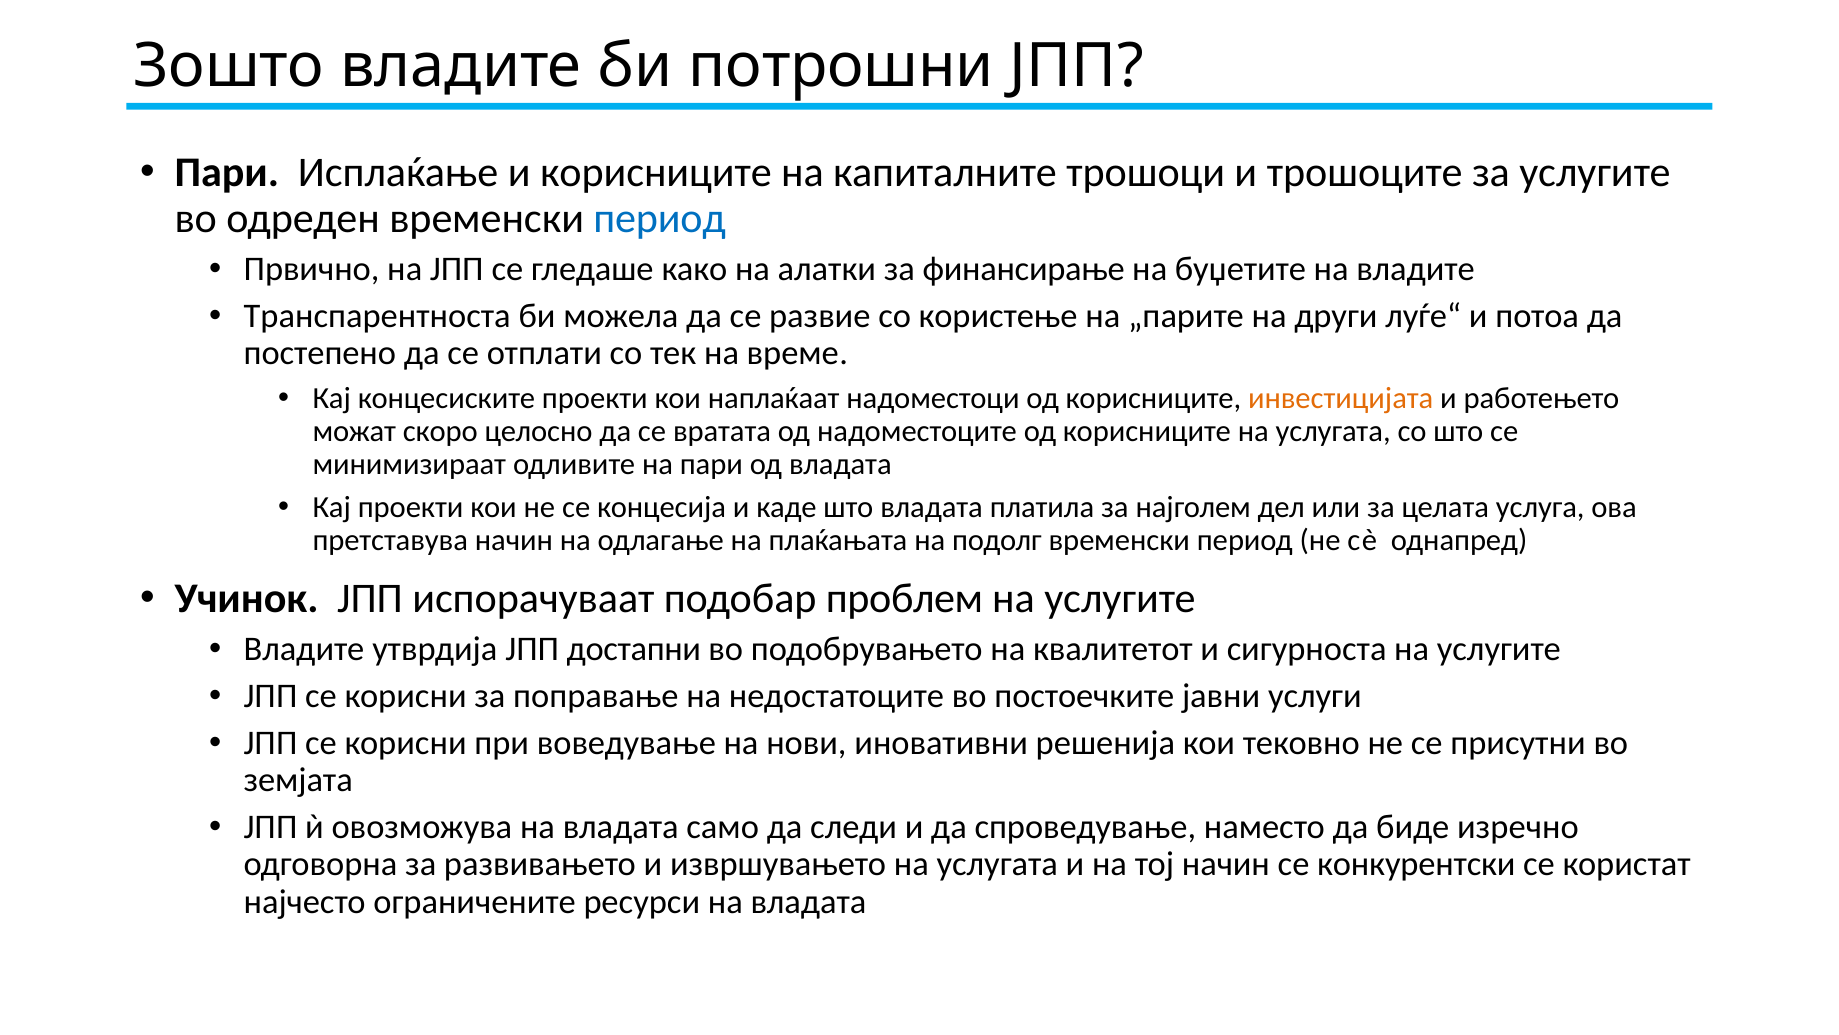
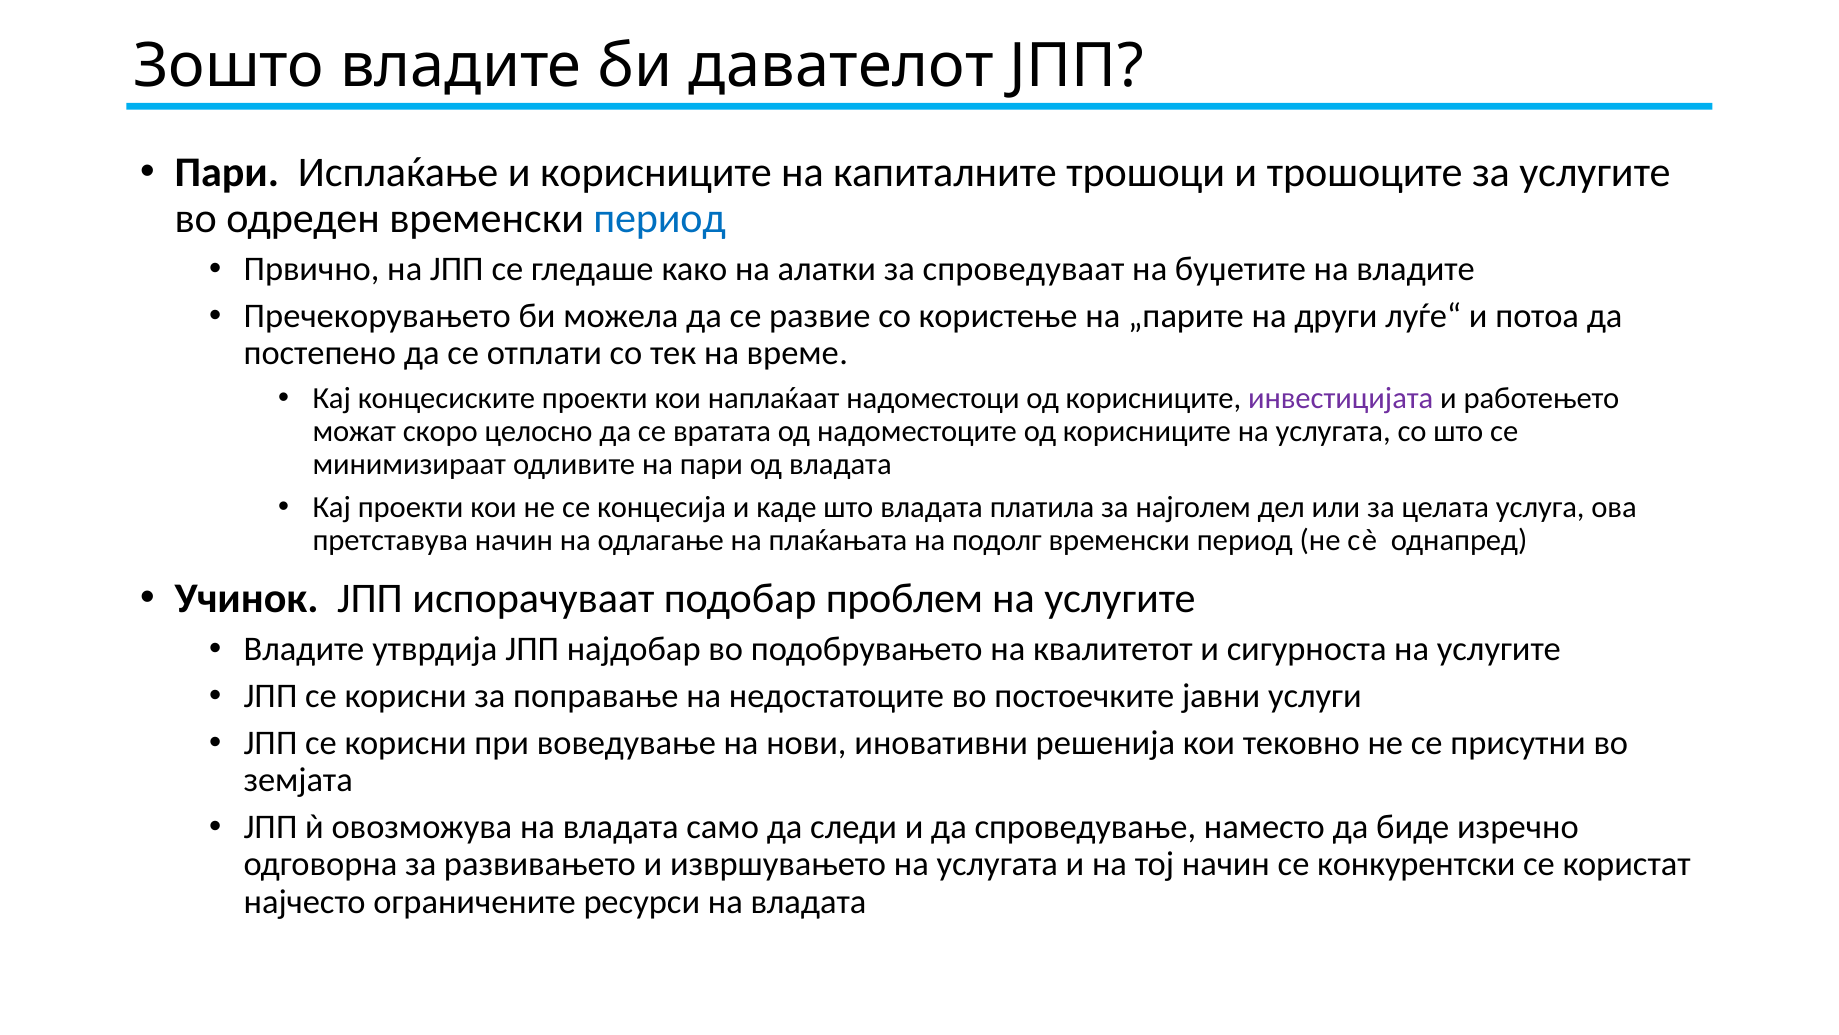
потрошни: потрошни -> давателот (841, 66)
финансирање: финансирање -> спроведуваат (1024, 269)
Транспарентноста: Транспарентноста -> Пречекорувањето (377, 316)
инвестицијата colour: orange -> purple (1341, 398)
достапни: достапни -> најдобар (634, 649)
